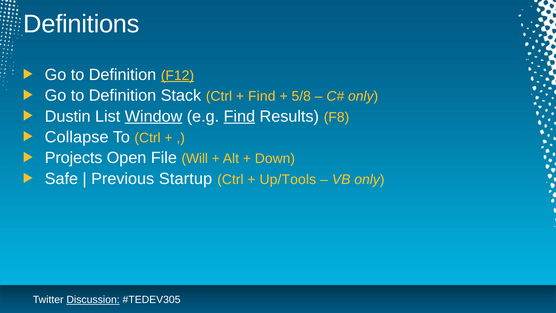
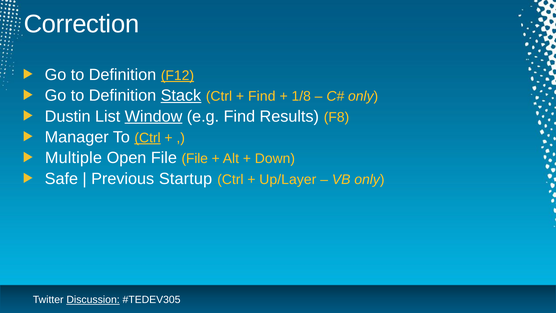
Definitions: Definitions -> Correction (81, 24)
Stack underline: none -> present (181, 95)
5/8: 5/8 -> 1/8 (301, 96)
Find underline: present -> none (239, 116)
Collapse: Collapse -> Manager (77, 137)
Ctrl underline: none -> present (148, 138)
Projects: Projects -> Multiple (73, 158)
File Will: Will -> File (195, 159)
Up/Tools: Up/Tools -> Up/Layer (288, 179)
